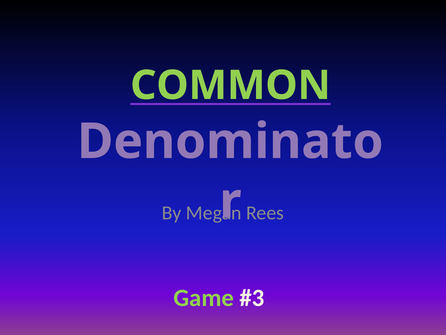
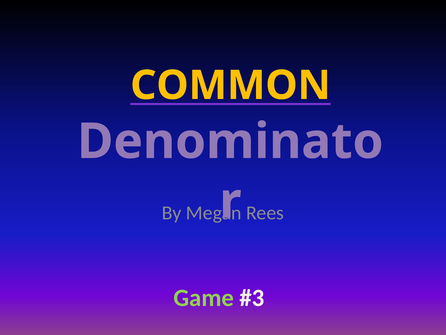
COMMON colour: light green -> yellow (230, 85)
